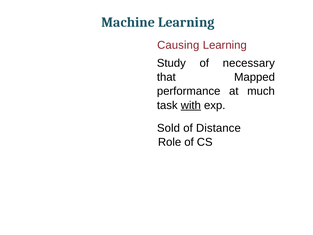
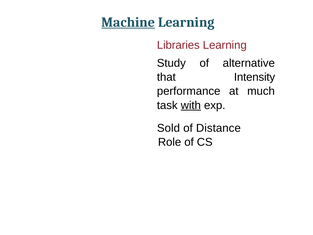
Machine underline: none -> present (128, 22)
Causing: Causing -> Libraries (178, 45)
necessary: necessary -> alternative (249, 63)
Mapped: Mapped -> Intensity (255, 77)
